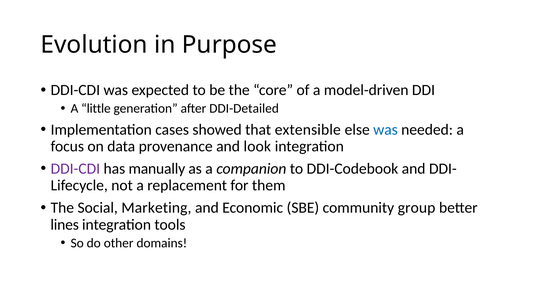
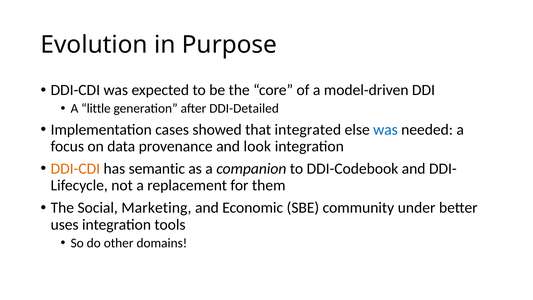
extensible: extensible -> integrated (308, 130)
DDI-CDI colour: purple -> orange (75, 169)
manually: manually -> semantic (157, 169)
group: group -> under (417, 208)
lines: lines -> uses (65, 224)
